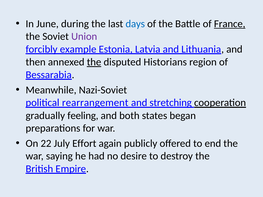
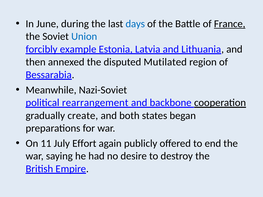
Union colour: purple -> blue (84, 36)
the underline: present -> none (94, 62)
Historians: Historians -> Mutilated (165, 62)
stretching: stretching -> backbone (171, 103)
feeling: feeling -> create (83, 116)
22: 22 -> 11 (46, 144)
